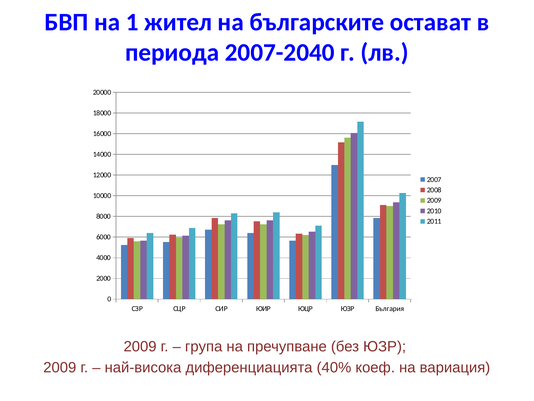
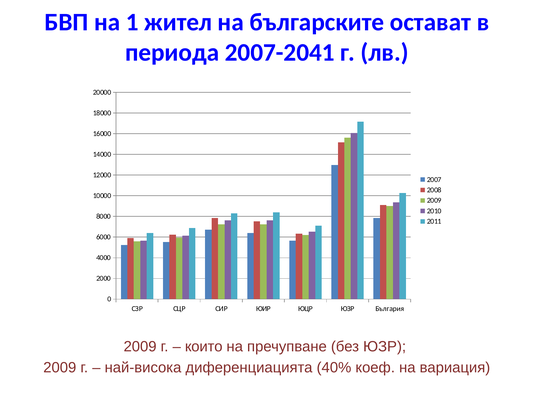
2007-2040: 2007-2040 -> 2007-2041 (280, 52)
група: група -> които (204, 346)
